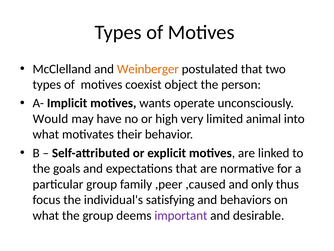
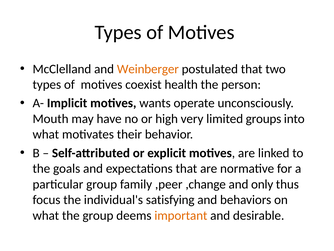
object: object -> health (181, 84)
Would: Would -> Mouth (51, 119)
animal: animal -> groups (264, 119)
,caused: ,caused -> ,change (206, 184)
important colour: purple -> orange (181, 215)
